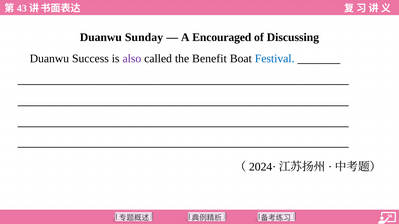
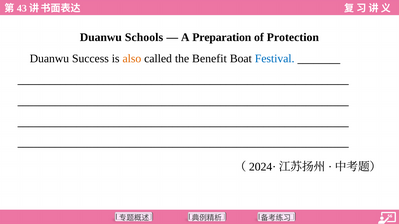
Sunday: Sunday -> Schools (144, 37)
Encouraged: Encouraged -> Preparation (222, 37)
Discussing: Discussing -> Protection (293, 37)
also colour: purple -> orange (132, 59)
